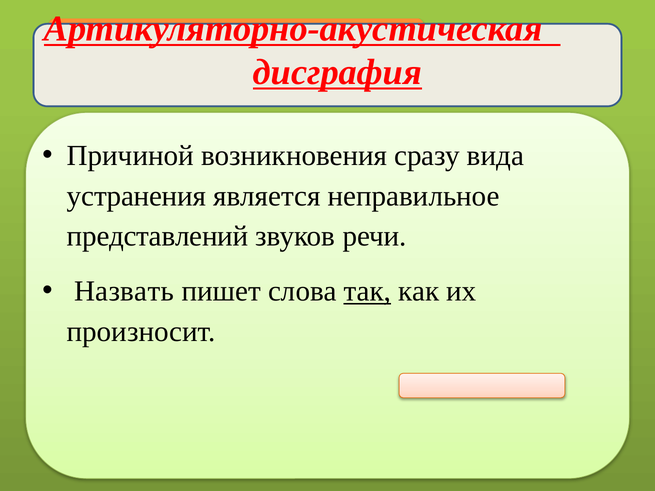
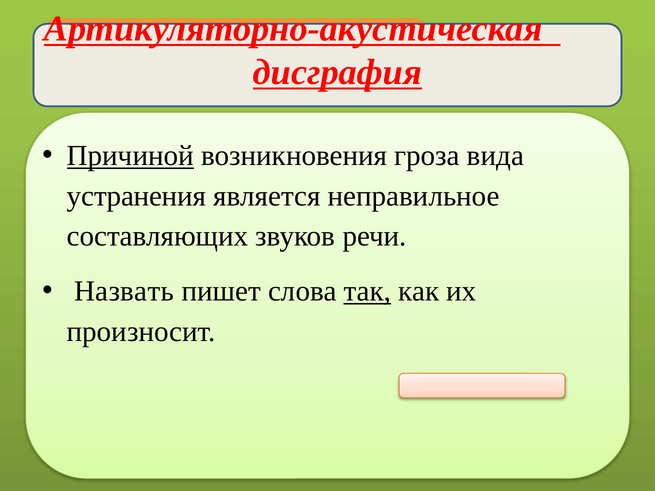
Причиной underline: none -> present (130, 156)
сразу: сразу -> гроза (427, 156)
представлений: представлений -> составляющих (157, 236)
